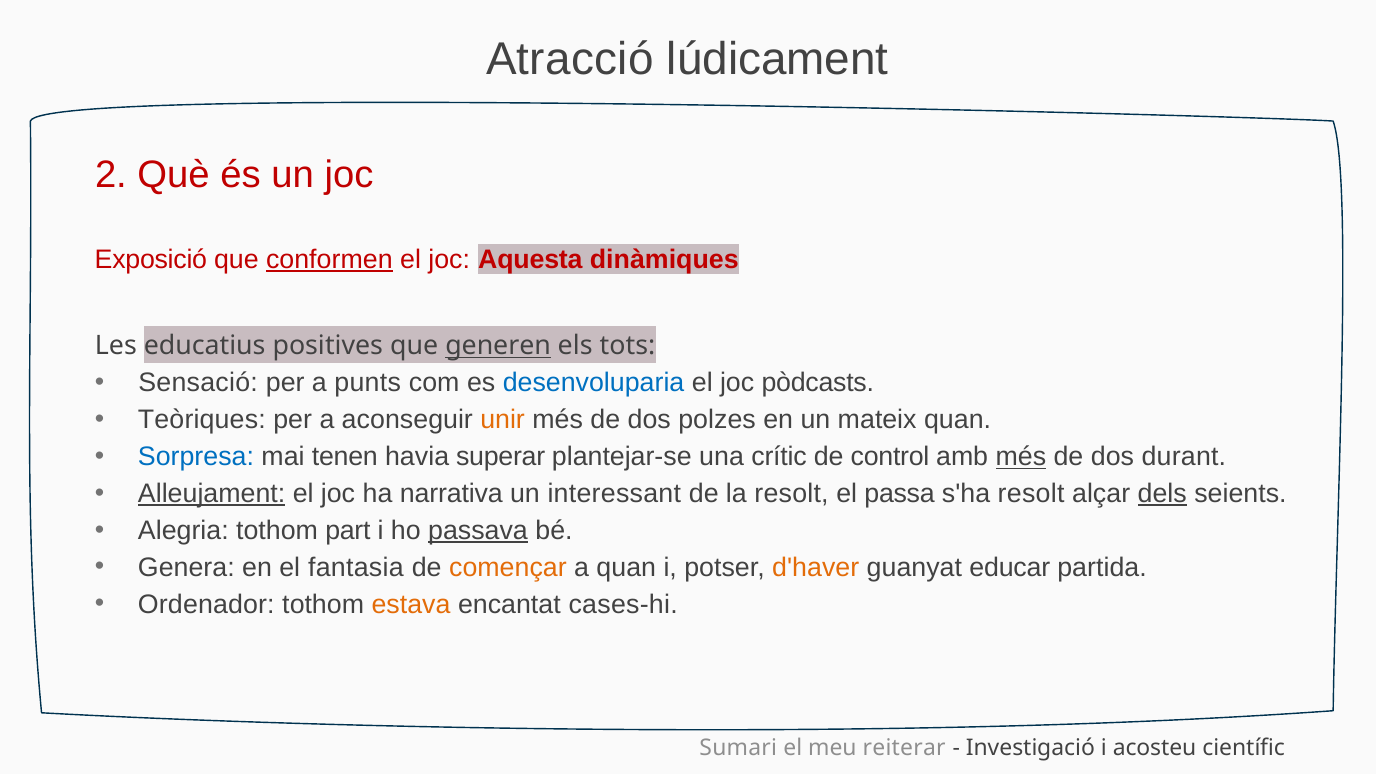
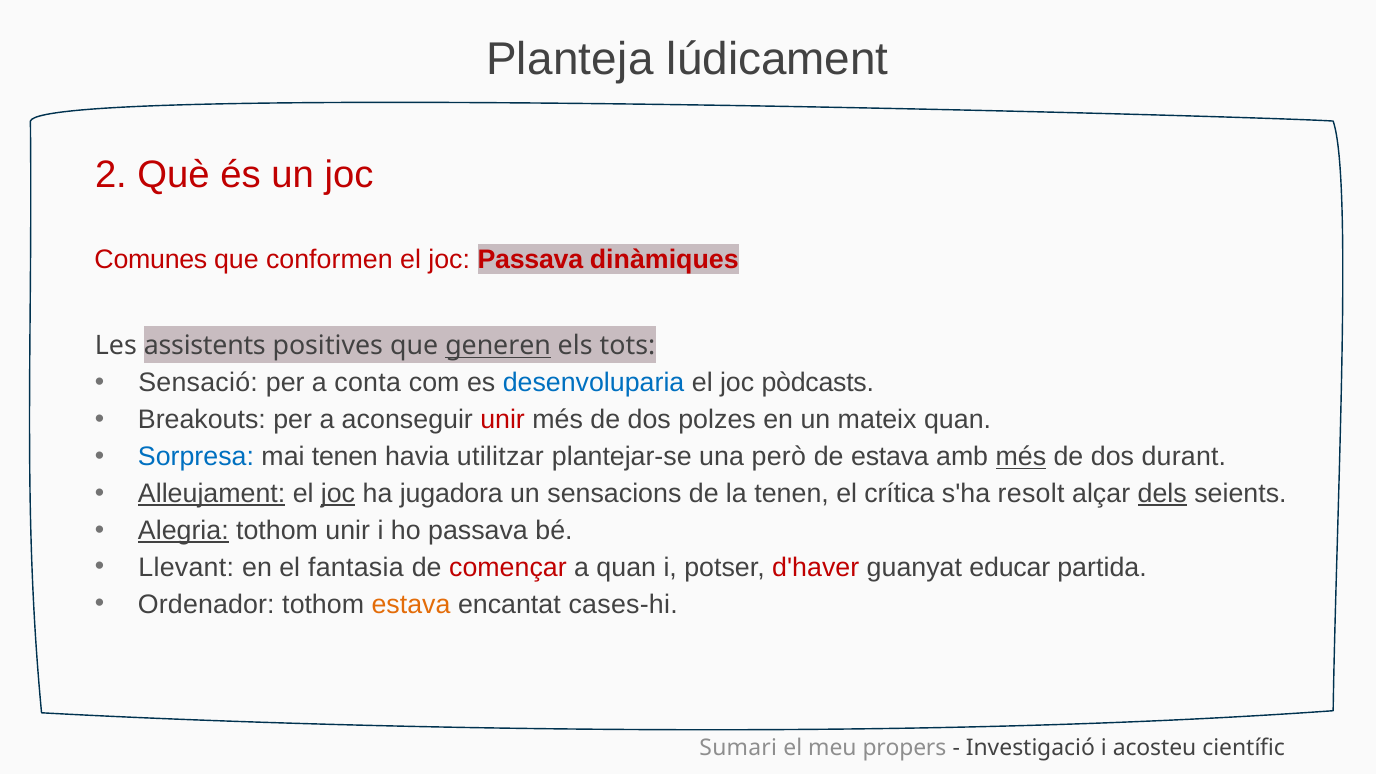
Atracció: Atracció -> Planteja (570, 59)
Exposició: Exposició -> Comunes (151, 259)
conformen underline: present -> none (329, 259)
joc Aquesta: Aquesta -> Passava (530, 259)
educatius: educatius -> assistents (205, 346)
punts: punts -> conta (368, 383)
Teòriques: Teòriques -> Breakouts (202, 420)
unir colour: orange -> red (503, 420)
superar: superar -> utilitzar (500, 457)
crític: crític -> però (779, 457)
de control: control -> estava (890, 457)
joc underline: none -> present (338, 494)
narrativa: narrativa -> jugadora (451, 494)
interessant: interessant -> sensacions (614, 494)
la resolt: resolt -> tenen (792, 494)
passa: passa -> crítica (900, 494)
Alegria underline: none -> present (183, 531)
tothom part: part -> unir (348, 531)
passava underline: present -> none (478, 531)
Genera: Genera -> Llevant (186, 568)
començar colour: orange -> red (508, 568)
d'haver colour: orange -> red (816, 568)
reiterar: reiterar -> propers (904, 748)
